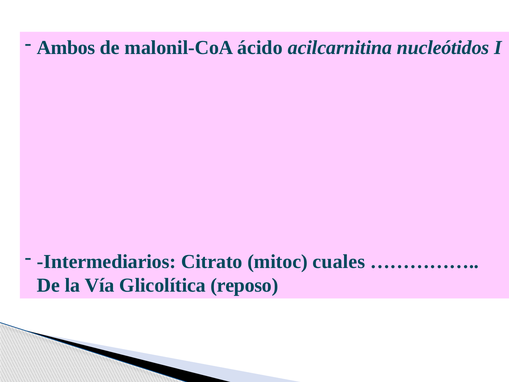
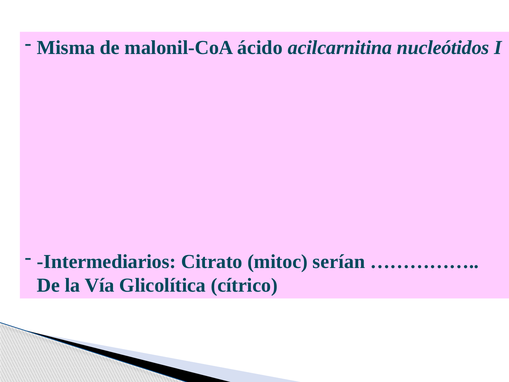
Ambos: Ambos -> Misma (66, 48)
cuales: cuales -> serían (339, 261)
reposo: reposo -> cítrico (244, 285)
